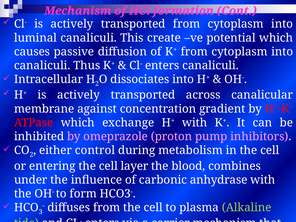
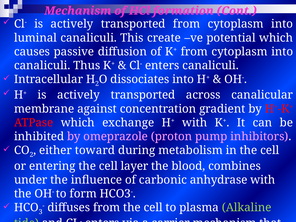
control: control -> toward (95, 150)
